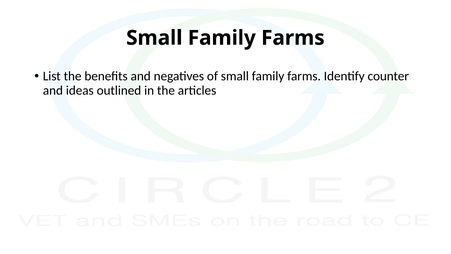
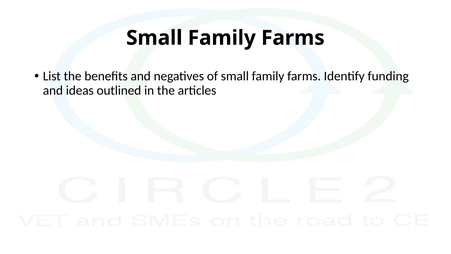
counter: counter -> funding (388, 76)
